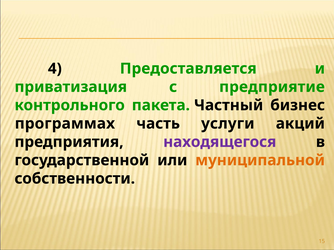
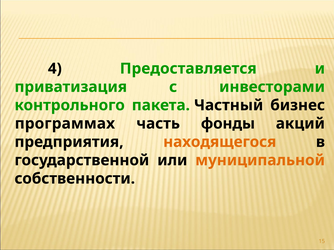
предприятие: предприятие -> инвесторами (272, 87)
услуги: услуги -> фонды (228, 124)
находящегося colour: purple -> orange (220, 142)
